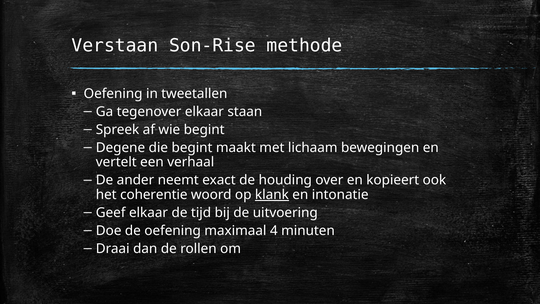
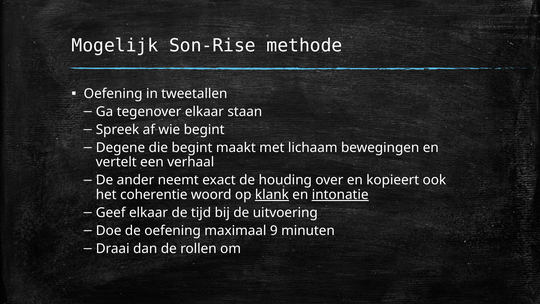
Verstaan: Verstaan -> Mogelijk (115, 46)
intonatie underline: none -> present (340, 195)
4: 4 -> 9 (274, 231)
